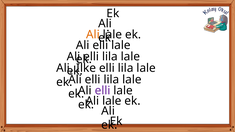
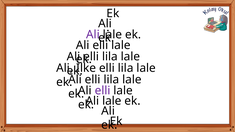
Ali colour: orange -> purple (93, 35)
